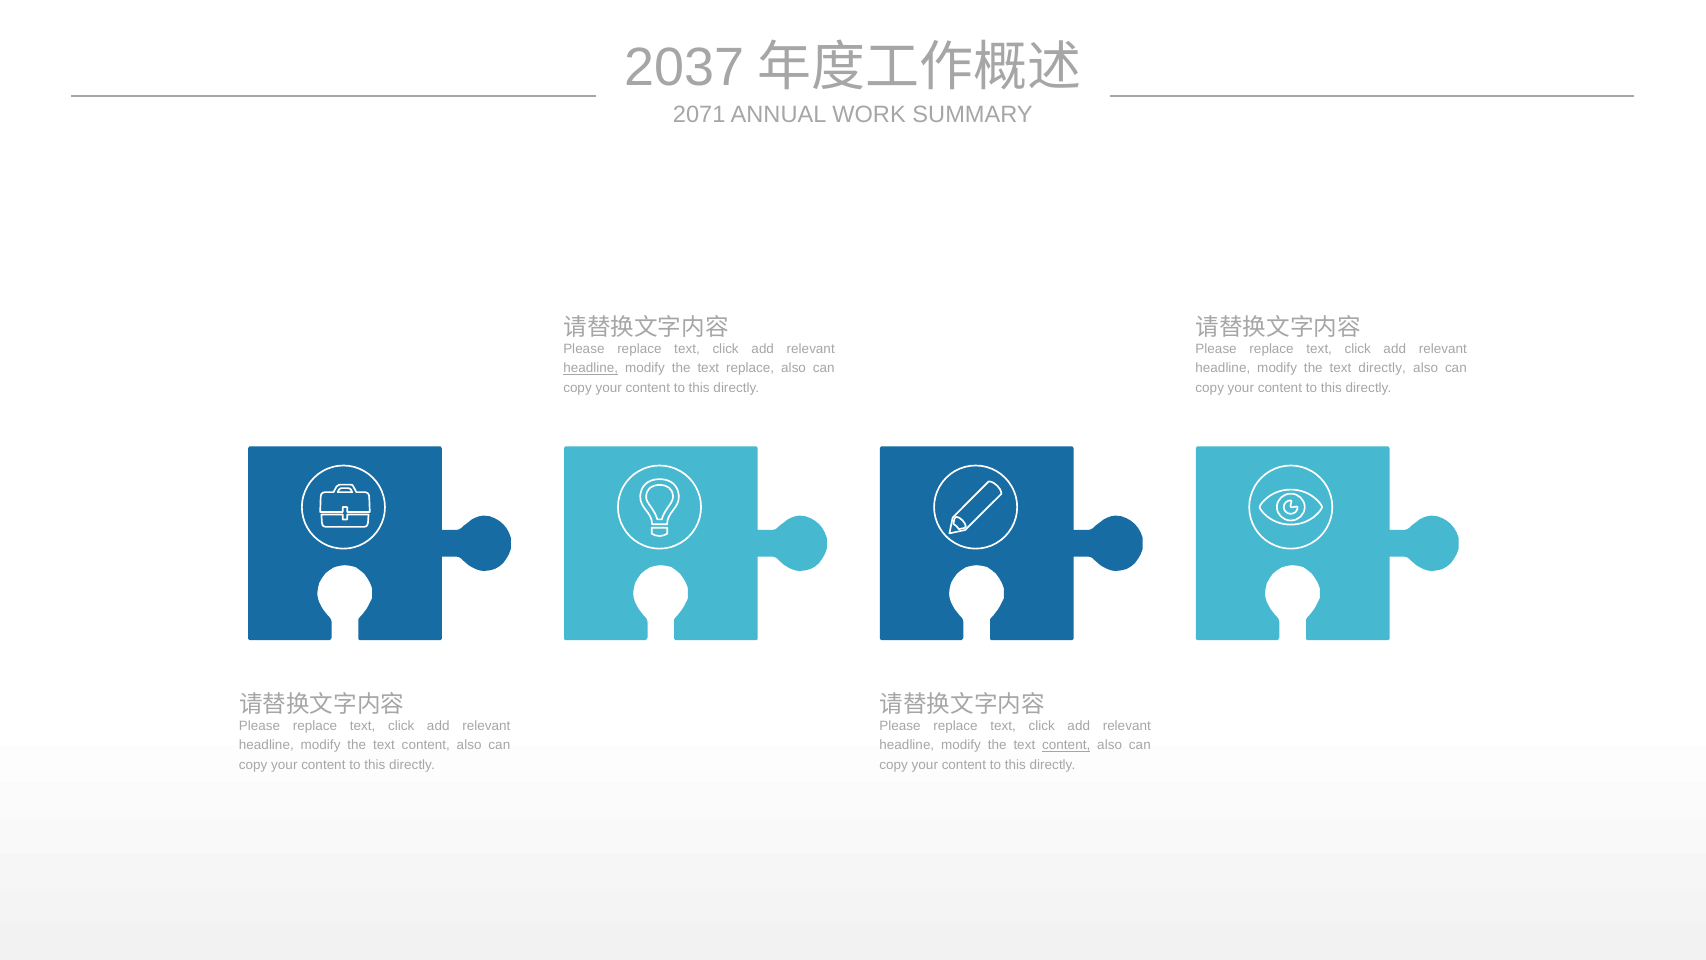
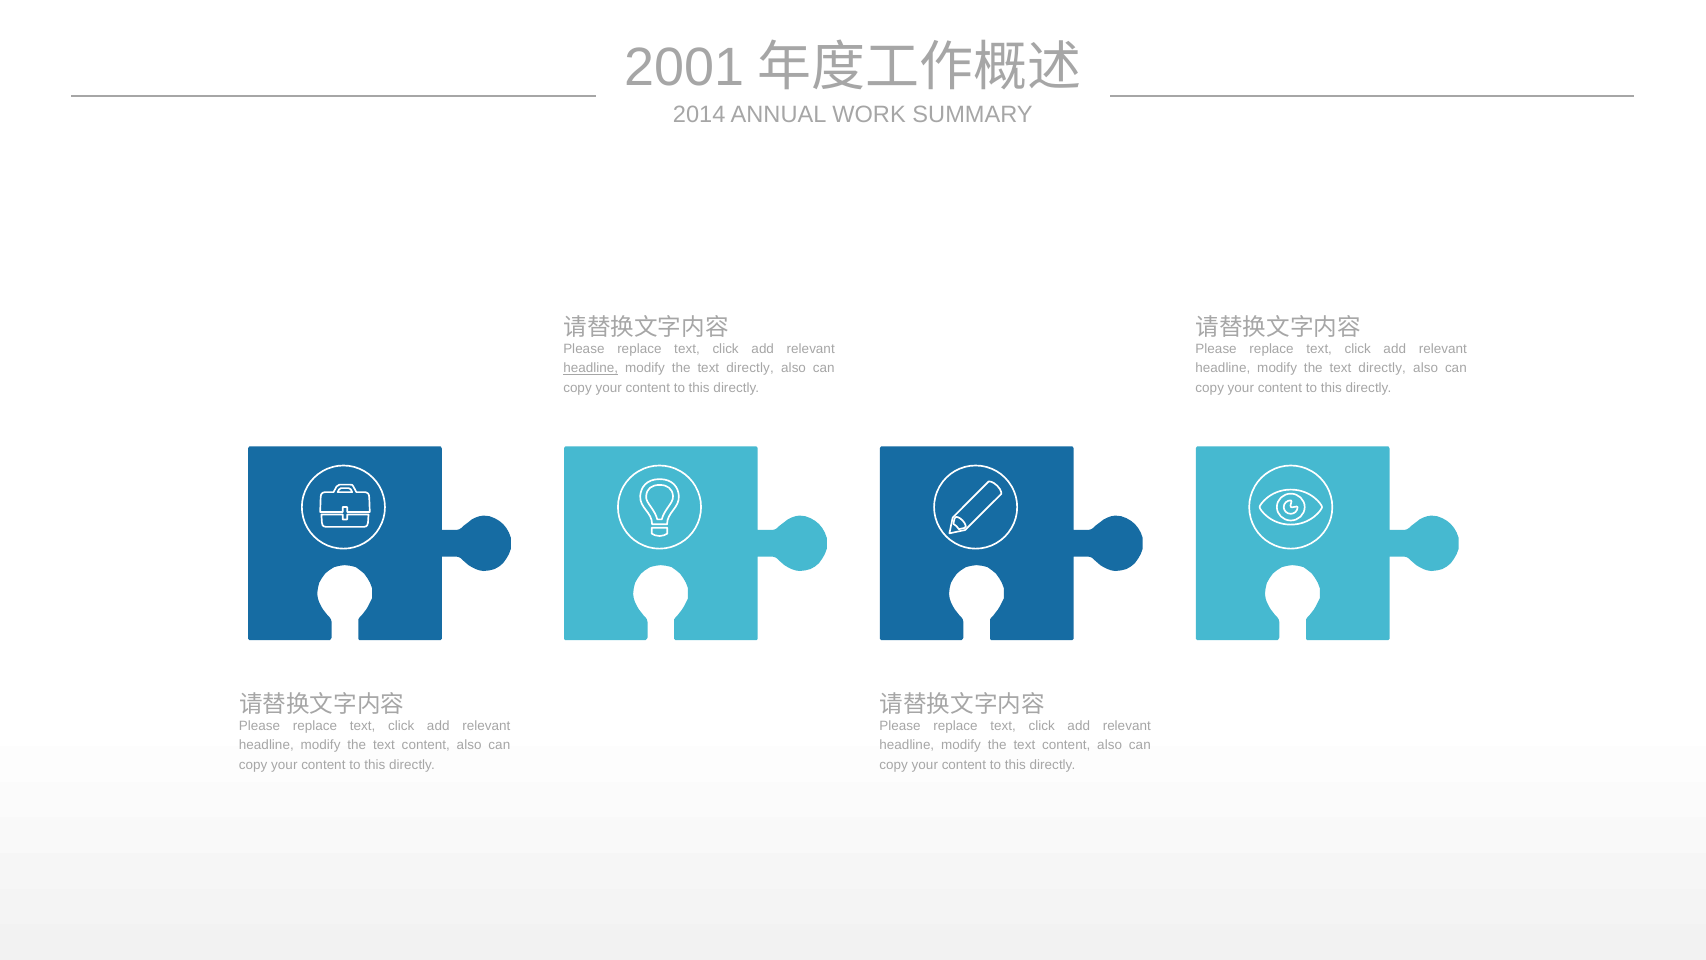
2037: 2037 -> 2001 (685, 67)
2071: 2071 -> 2014 (699, 114)
replace: replace -> directly (750, 368)
content underline: present -> none (1066, 745)
